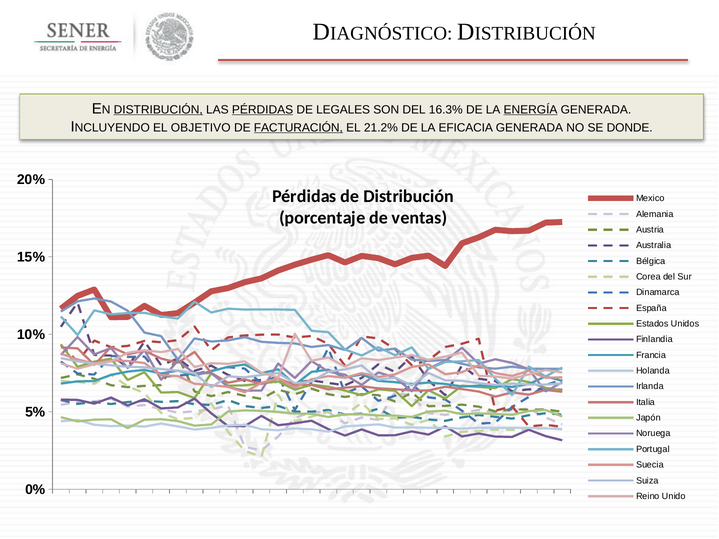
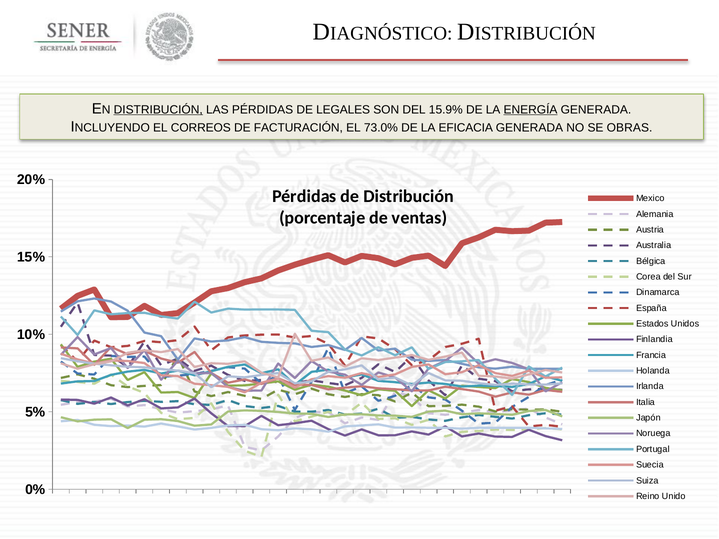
PÉRDIDAS underline: present -> none (263, 110)
16.3%: 16.3% -> 15.9% (446, 110)
OBJETIVO: OBJETIVO -> CORREOS (201, 128)
FACTURACIÓN underline: present -> none (298, 128)
21.2%: 21.2% -> 73.0% (381, 128)
DONDE: DONDE -> OBRAS (630, 128)
